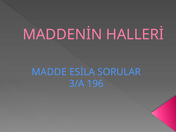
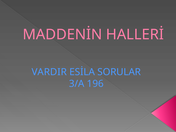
MADDE: MADDE -> VARDIR (49, 72)
